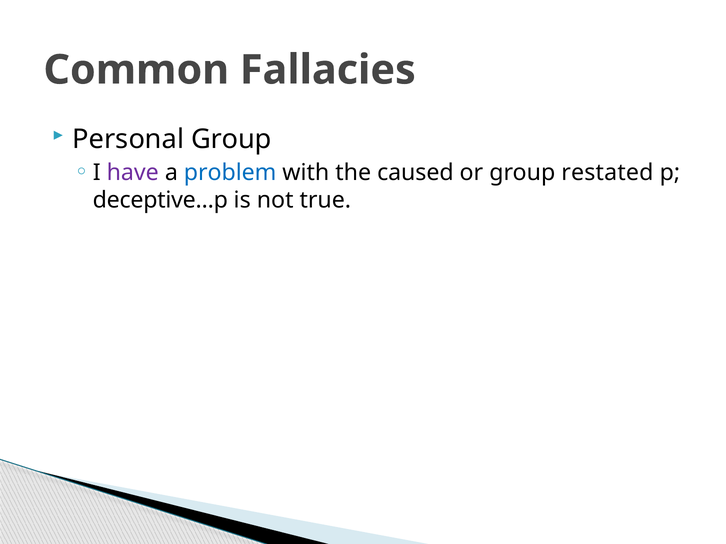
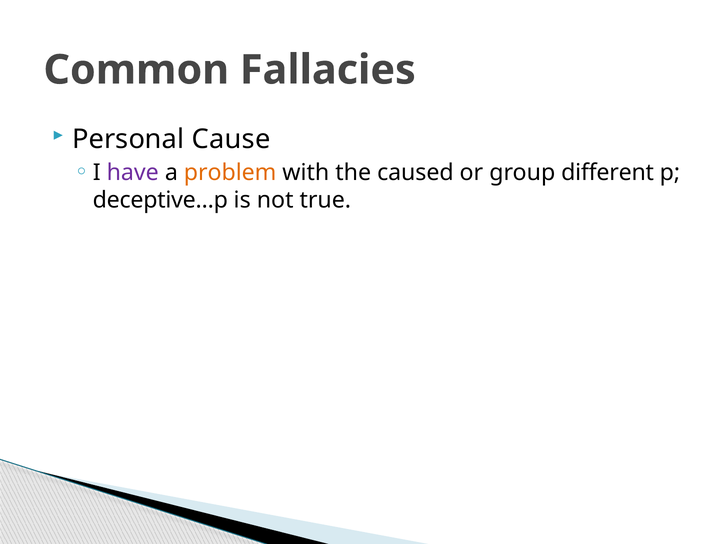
Personal Group: Group -> Cause (231, 139)
problem colour: blue -> orange (230, 173)
restated: restated -> different (608, 173)
